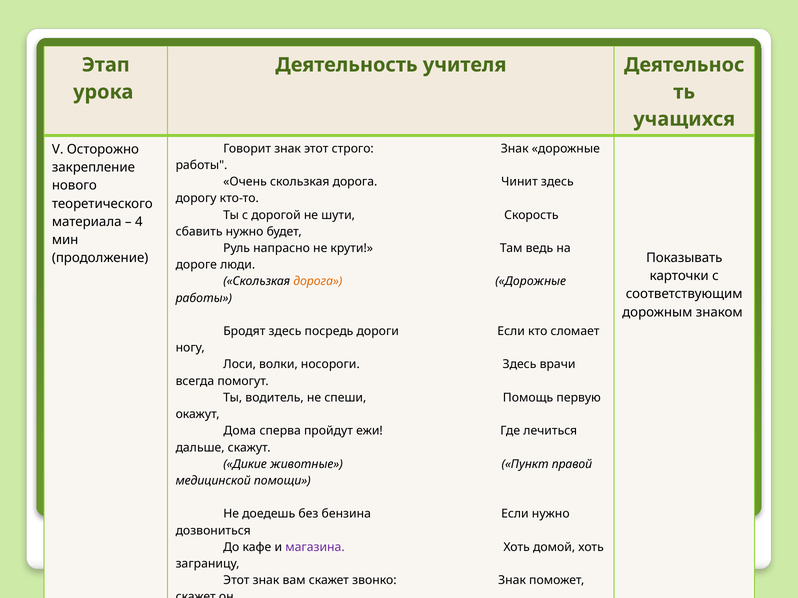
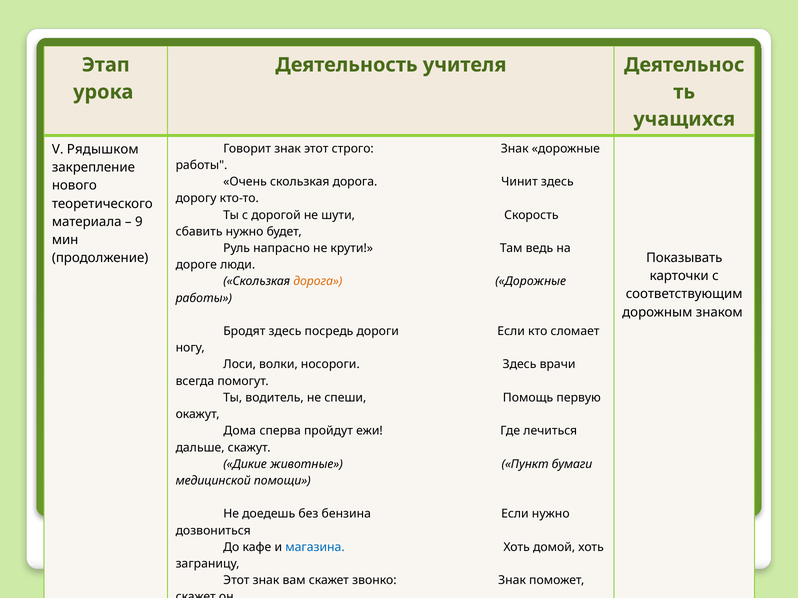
V Осторожно: Осторожно -> Рядышком (103, 150)
4: 4 -> 9 (139, 222)
правой: правой -> бумаги (572, 465)
магазина colour: purple -> blue (315, 548)
